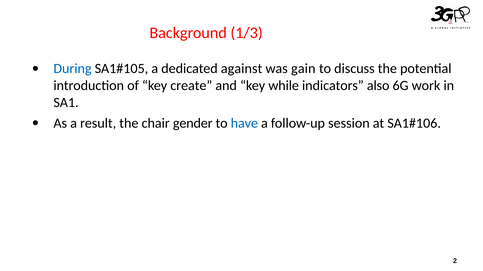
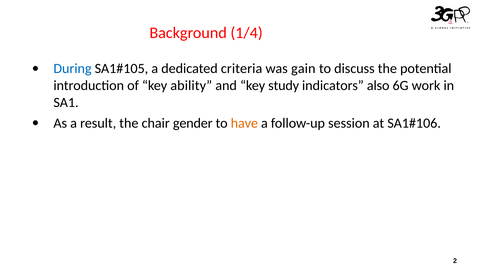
1/3: 1/3 -> 1/4 (247, 33)
against: against -> criteria (242, 69)
create: create -> ability (191, 86)
while: while -> study (284, 86)
have colour: blue -> orange (244, 123)
